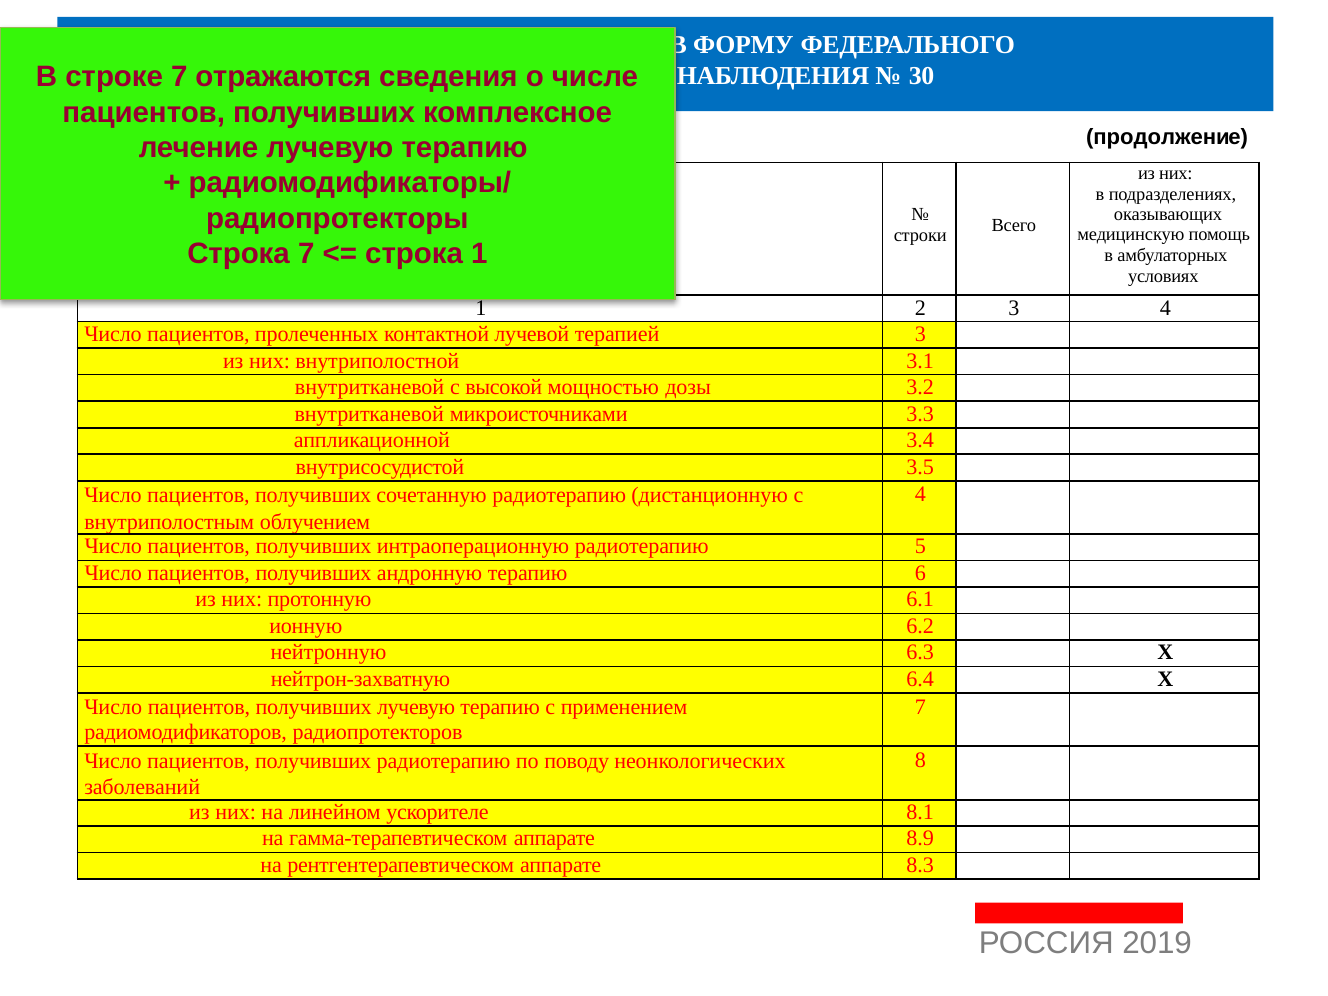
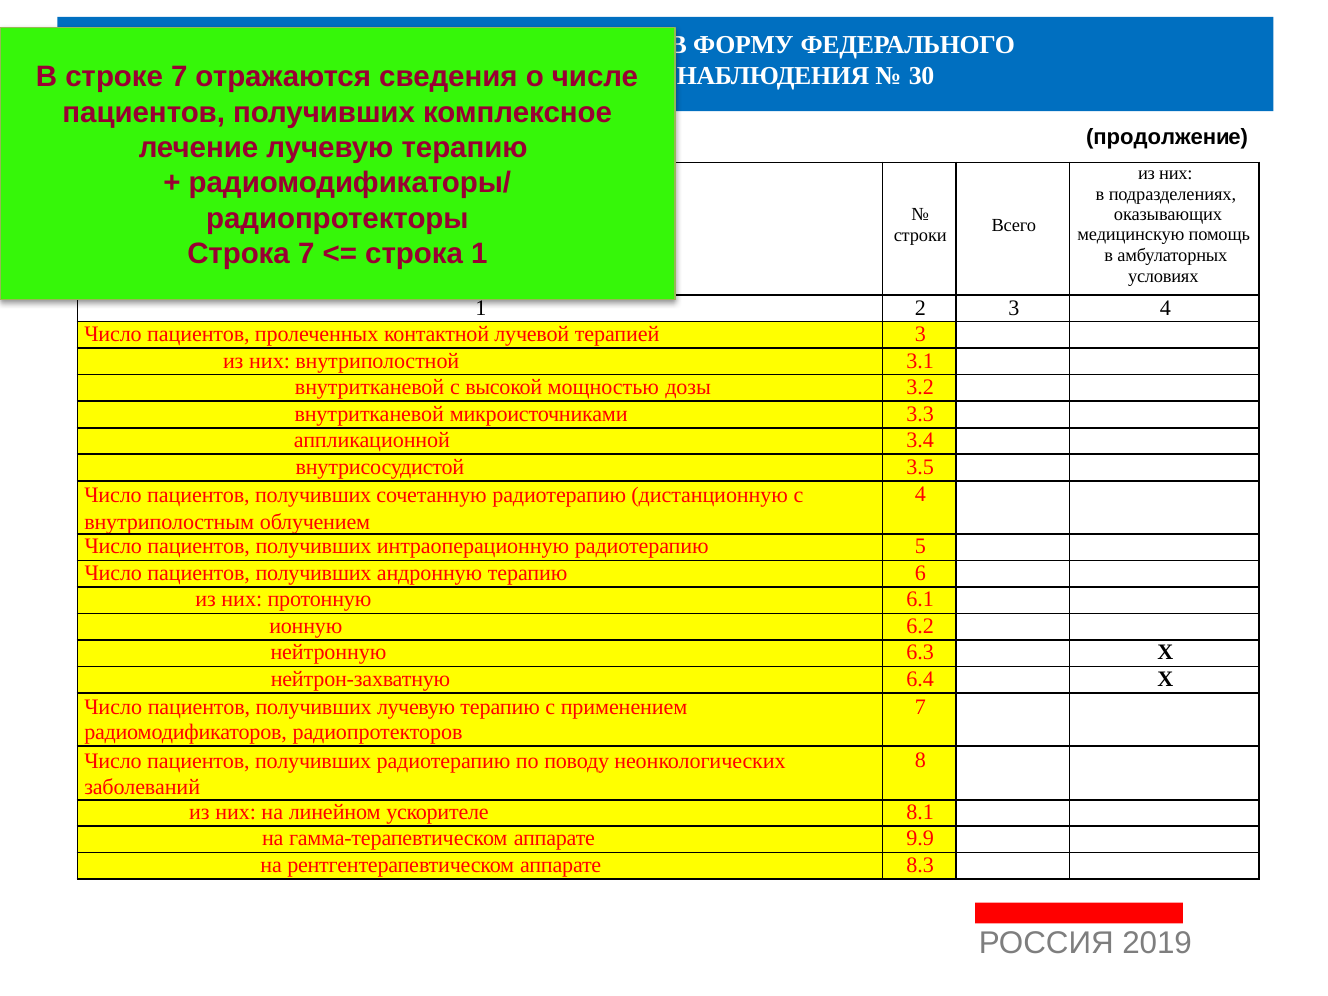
8.9: 8.9 -> 9.9 (920, 838)
